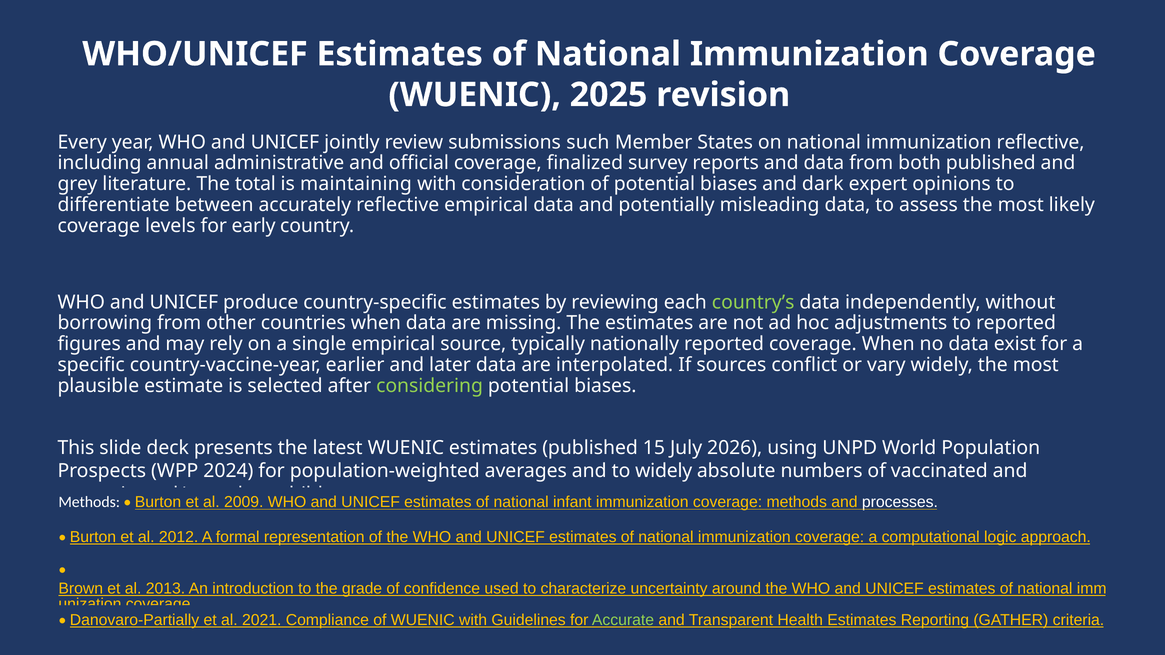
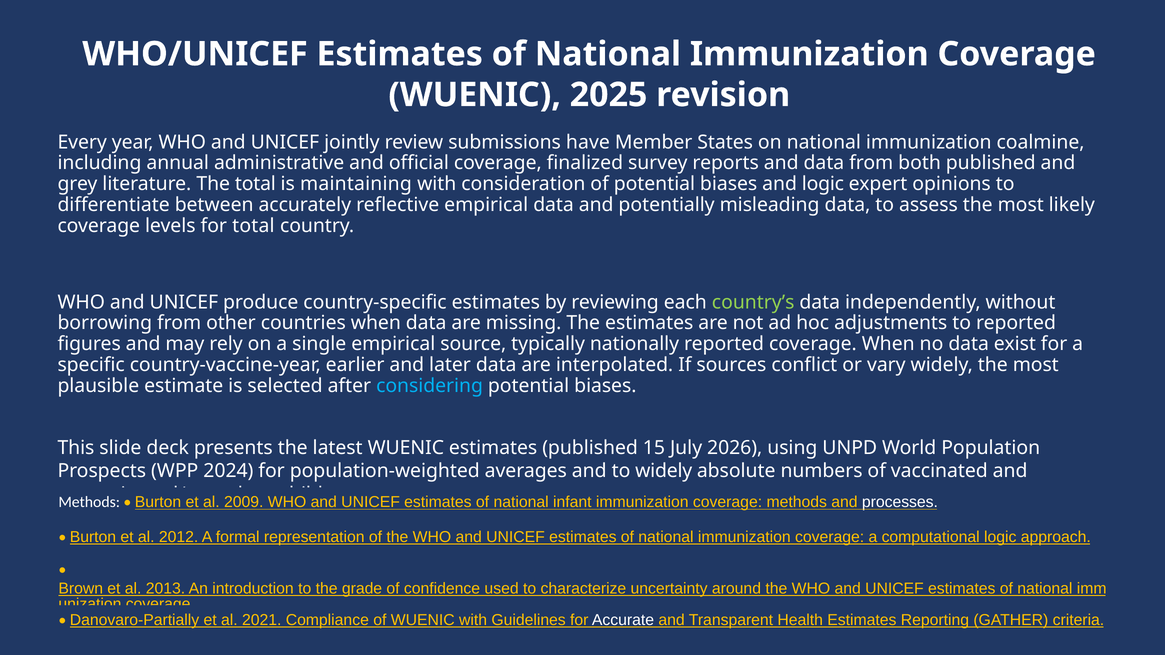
such: such -> have (588, 142)
immunization reflective: reflective -> coalmine (1041, 142)
and dark: dark -> logic (823, 184)
for early: early -> total (253, 226)
considering colour: light green -> light blue (430, 386)
Accurate colour: light green -> white (623, 620)
